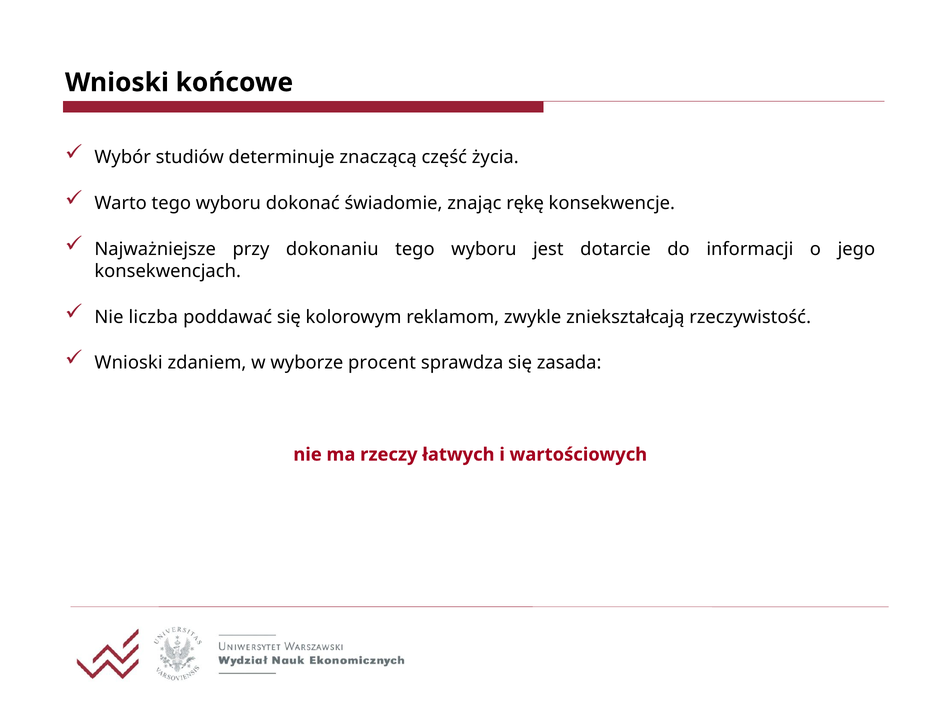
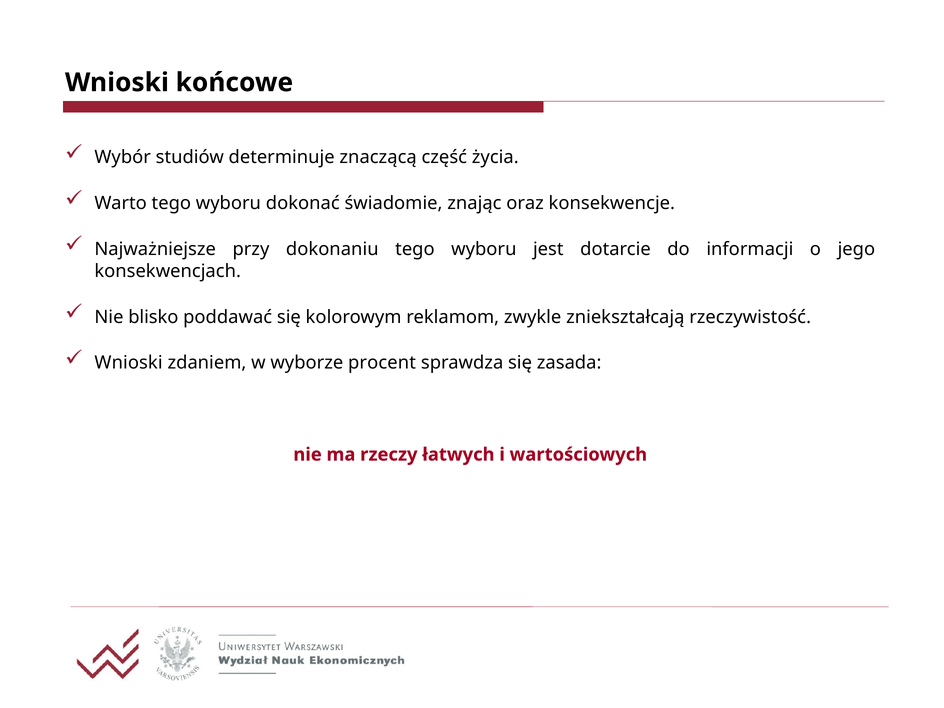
rękę: rękę -> oraz (525, 203)
liczba: liczba -> blisko (153, 317)
